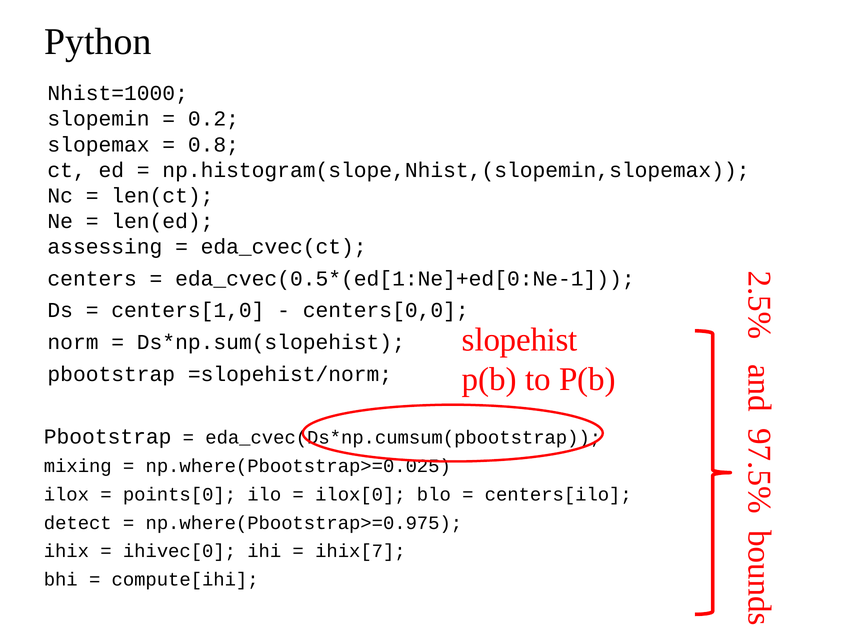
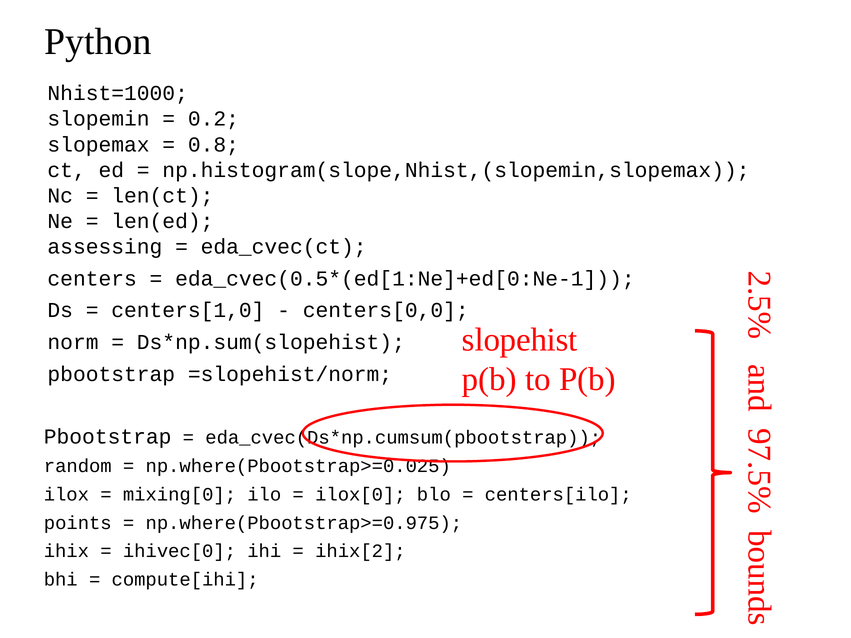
mixing: mixing -> random (78, 466)
points[0: points[0 -> mixing[0 (179, 495)
detect: detect -> points (78, 523)
ihix[7: ihix[7 -> ihix[2 (360, 551)
